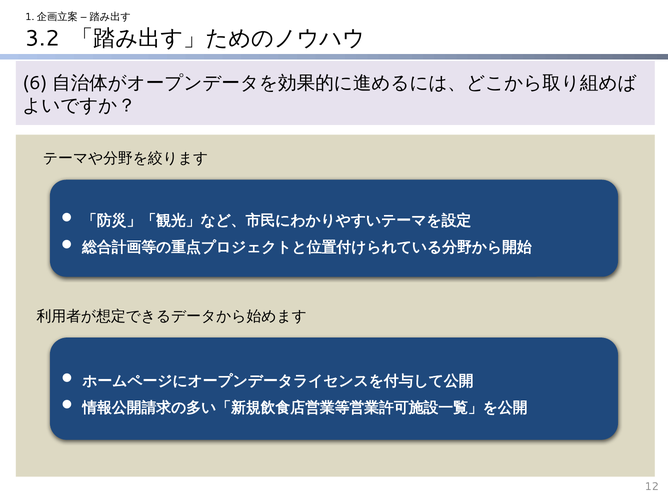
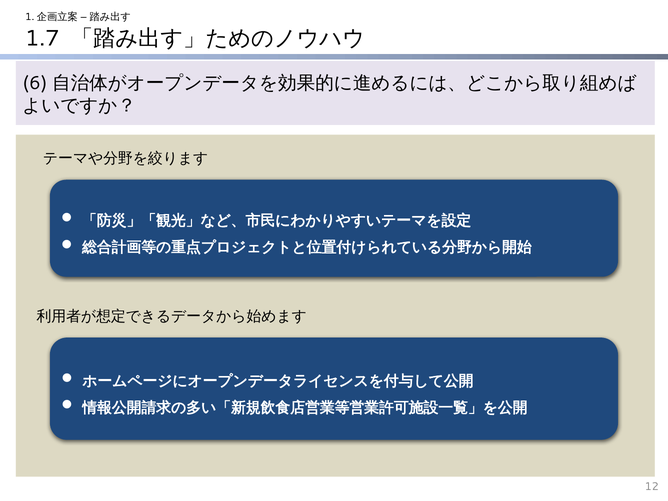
3.2: 3.2 -> 1.7 (42, 38)
